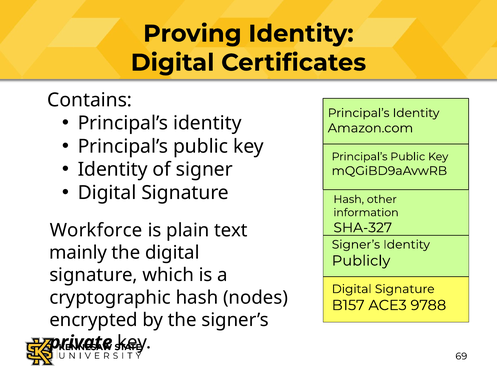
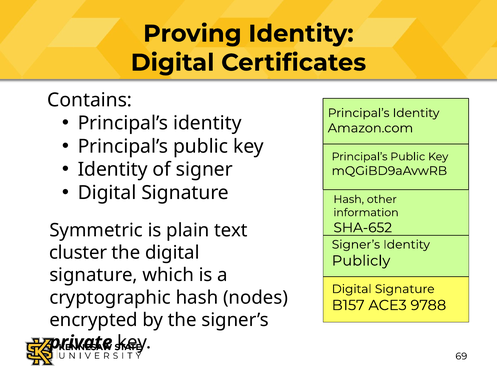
SHA-327: SHA-327 -> SHA-652 (363, 228)
Workforce: Workforce -> Symmetric (96, 230)
mainly: mainly -> cluster (78, 253)
